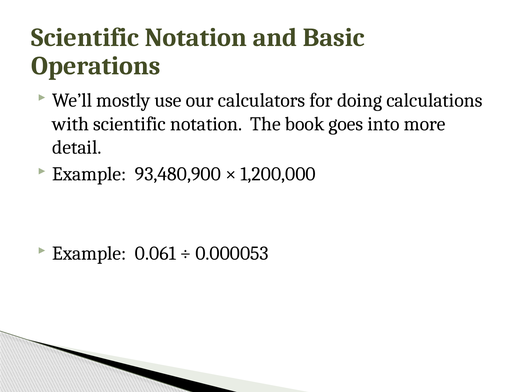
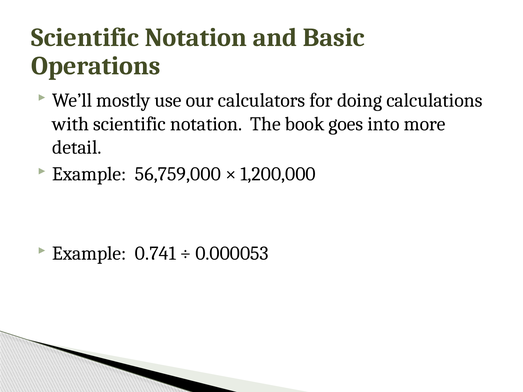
93,480,900: 93,480,900 -> 56,759,000 (178, 174)
0.061: 0.061 -> 0.741 (155, 253)
